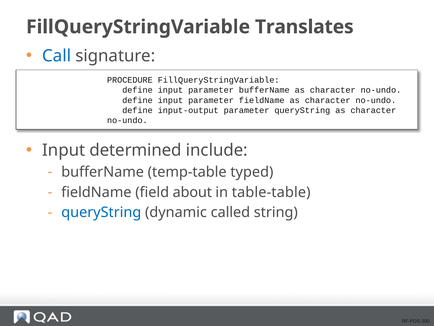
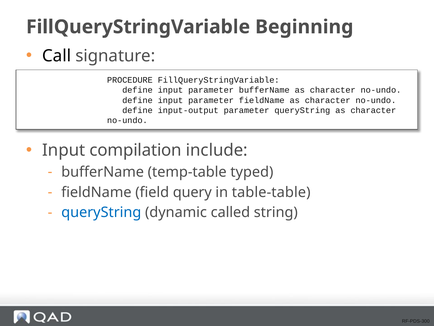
Translates: Translates -> Beginning (304, 27)
Call colour: blue -> black (57, 56)
determined: determined -> compilation (136, 150)
about: about -> query (192, 192)
